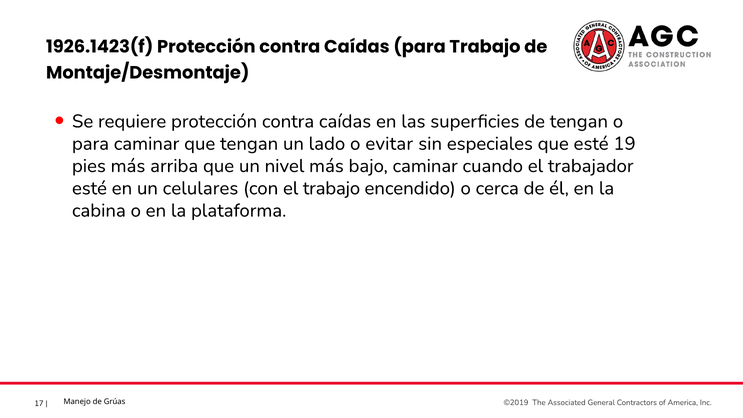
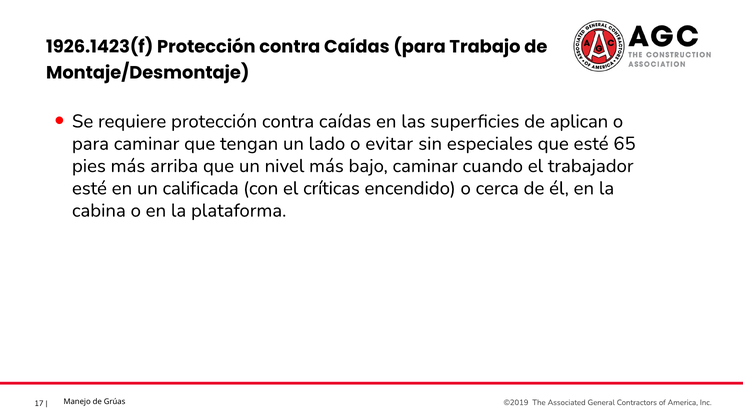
de tengan: tengan -> aplican (579, 121)
19: 19 -> 65 (625, 144)
celulares: celulares -> calificada (201, 188)
el trabajo: trabajo -> críticas (331, 188)
